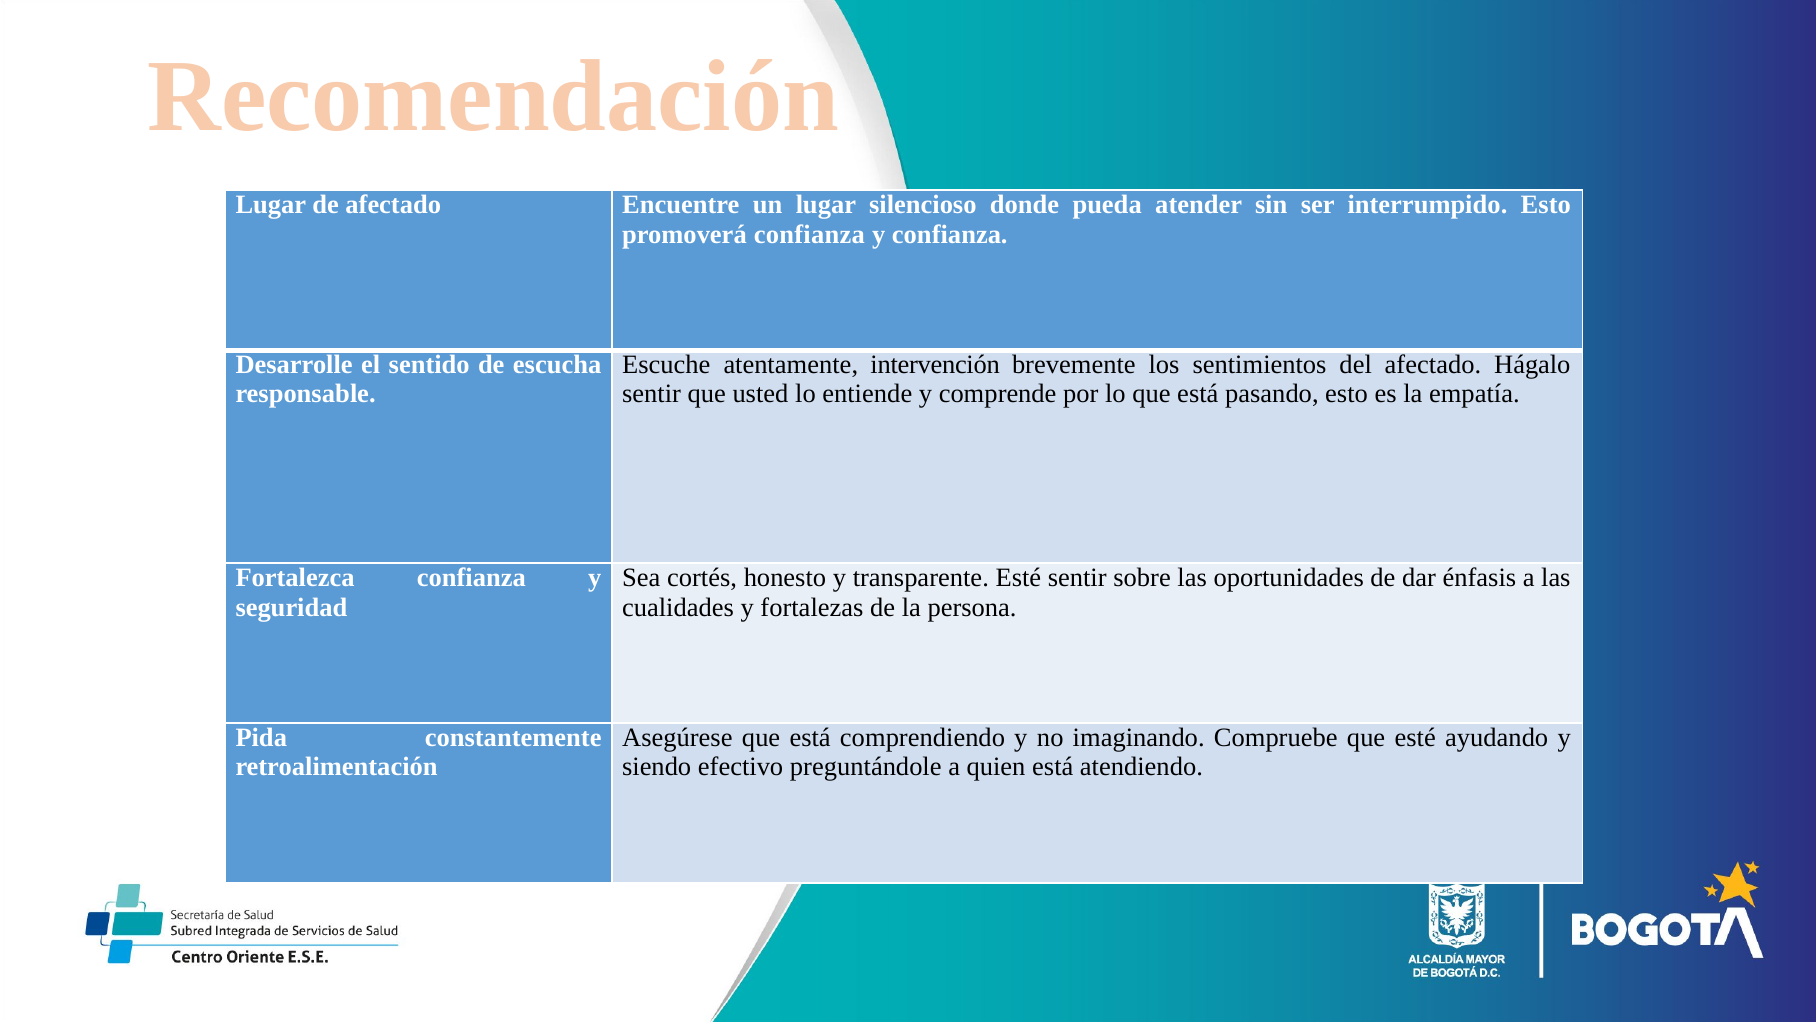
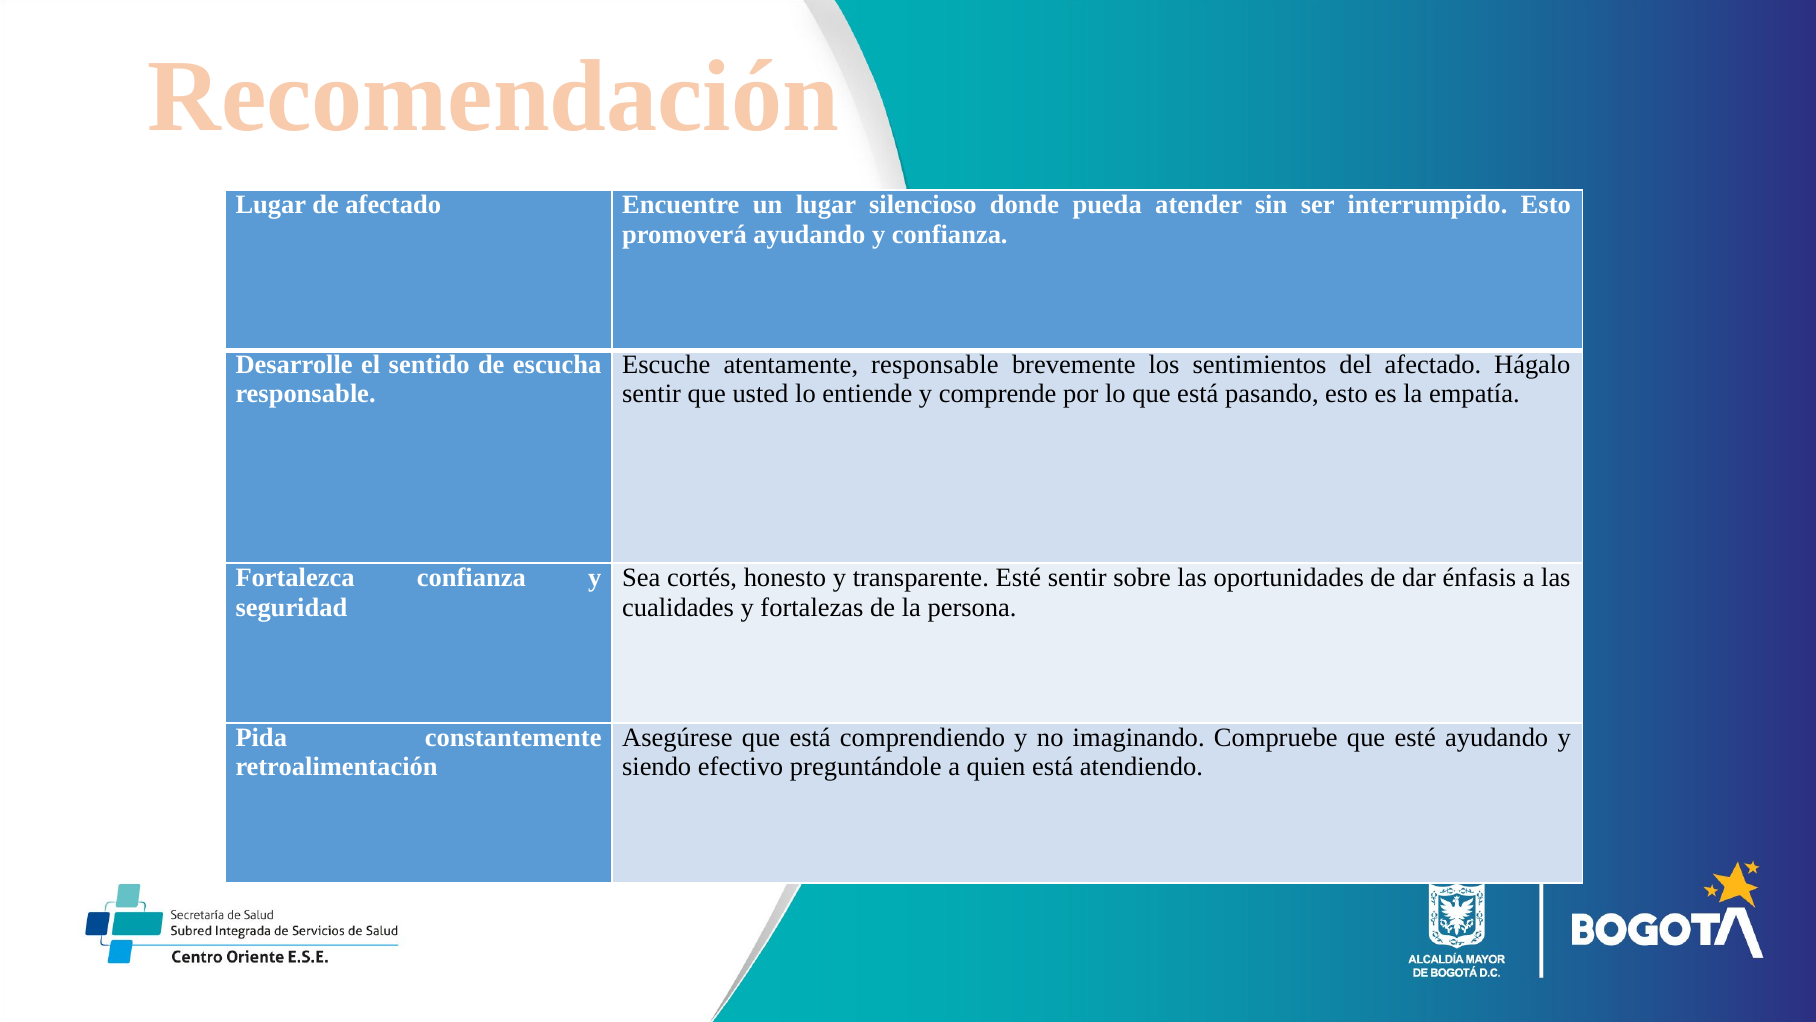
promoverá confianza: confianza -> ayudando (809, 234)
atentamente intervención: intervención -> responsable (935, 365)
